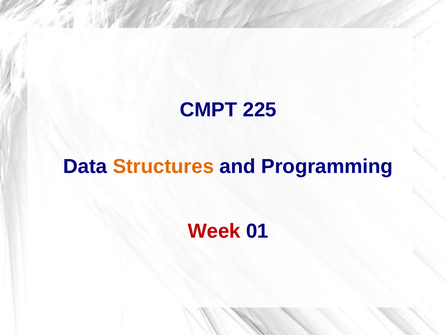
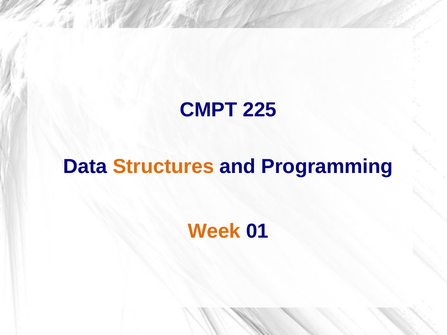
Week colour: red -> orange (214, 231)
